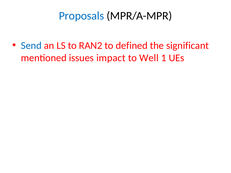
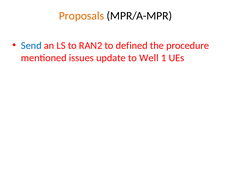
Proposals colour: blue -> orange (81, 16)
significant: significant -> procedure (188, 46)
impact: impact -> update (111, 58)
